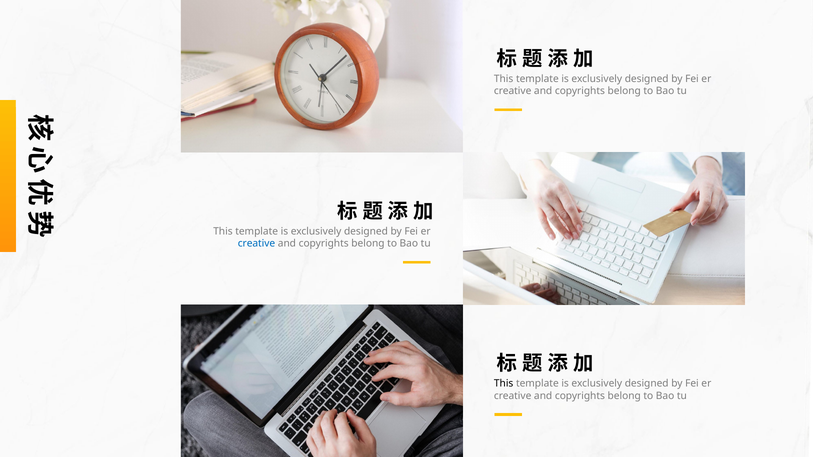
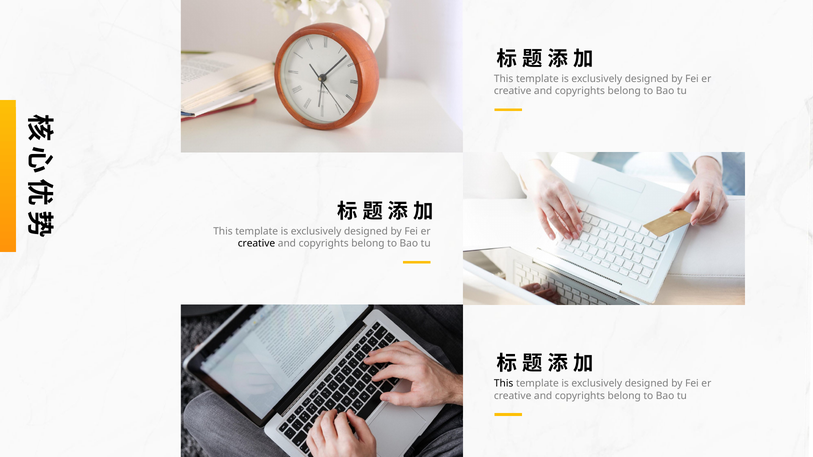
creative colour: blue -> black (256, 244)
